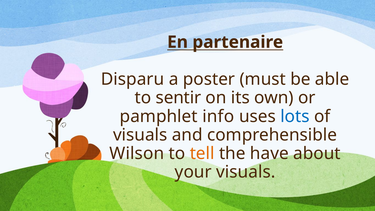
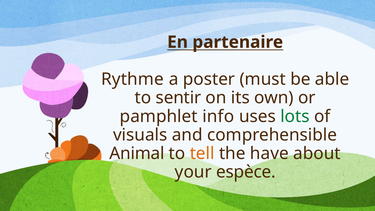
Disparu: Disparu -> Rythme (132, 79)
lots colour: blue -> green (295, 116)
Wilson: Wilson -> Animal (137, 153)
your visuals: visuals -> espèce (246, 172)
